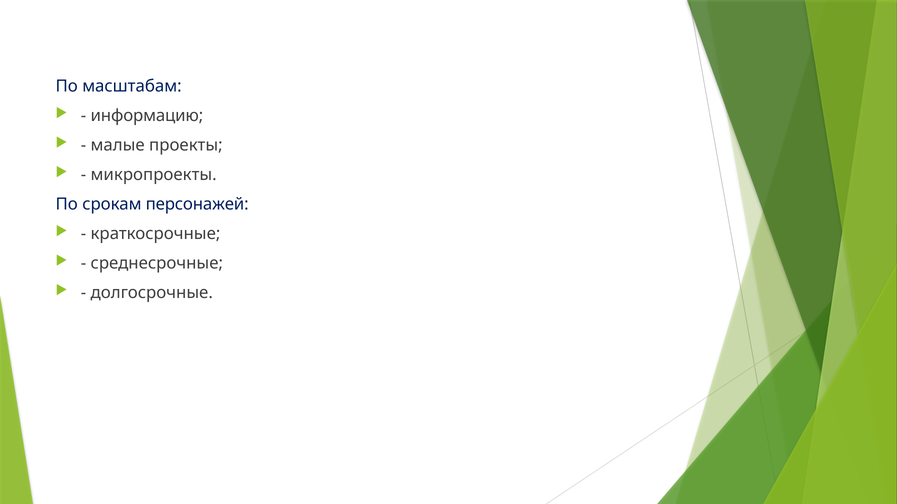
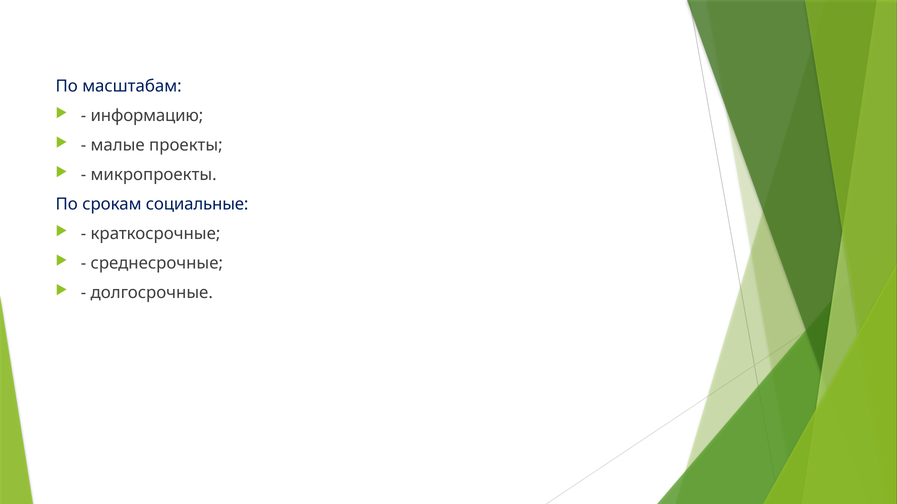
персонажей: персонажей -> социальные (197, 204)
